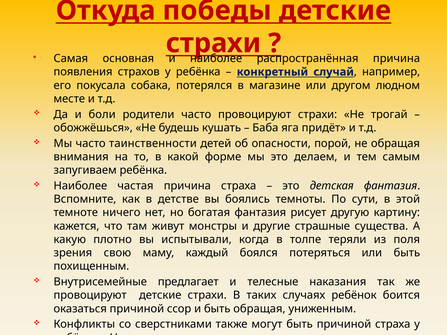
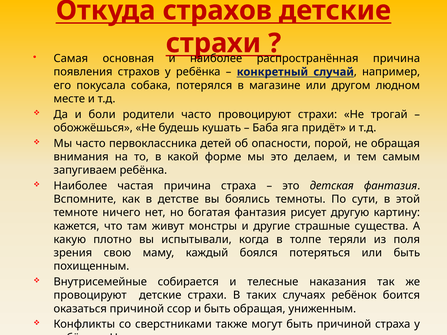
Откуда победы: победы -> страхов (217, 11)
таинственности: таинственности -> первоклассника (153, 144)
предлагает: предлагает -> собирается (188, 282)
